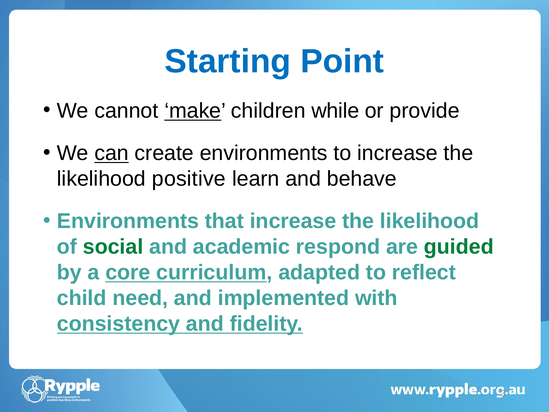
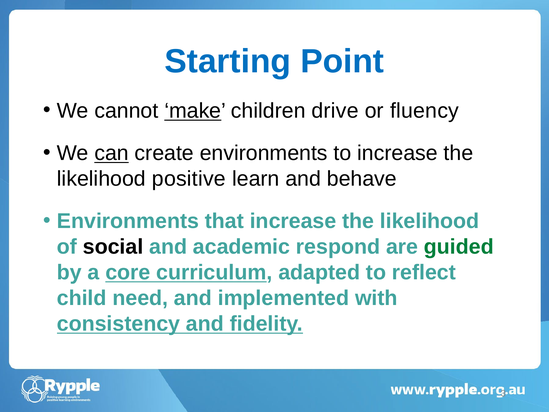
while: while -> drive (335, 111)
provide: provide -> fluency (424, 111)
social colour: green -> black (113, 247)
